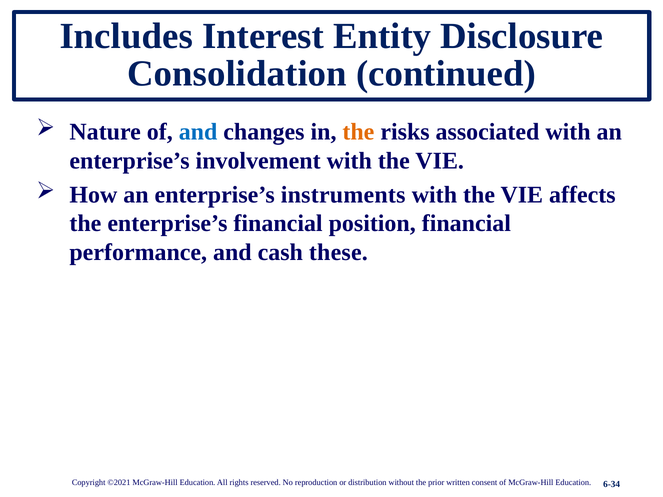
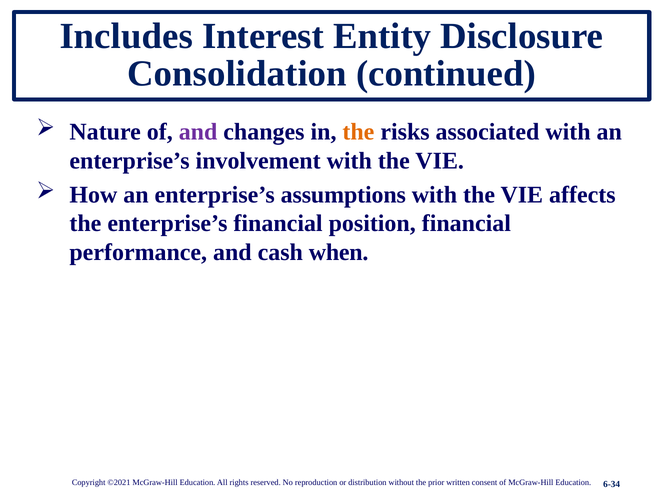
and colour: blue -> purple (198, 132)
instruments: instruments -> assumptions (343, 195)
these: these -> when (339, 252)
